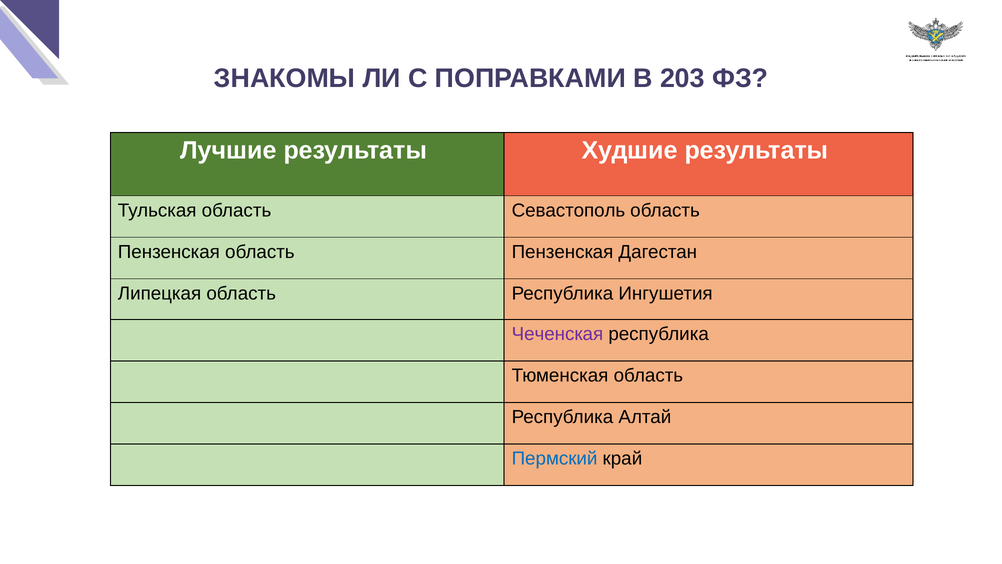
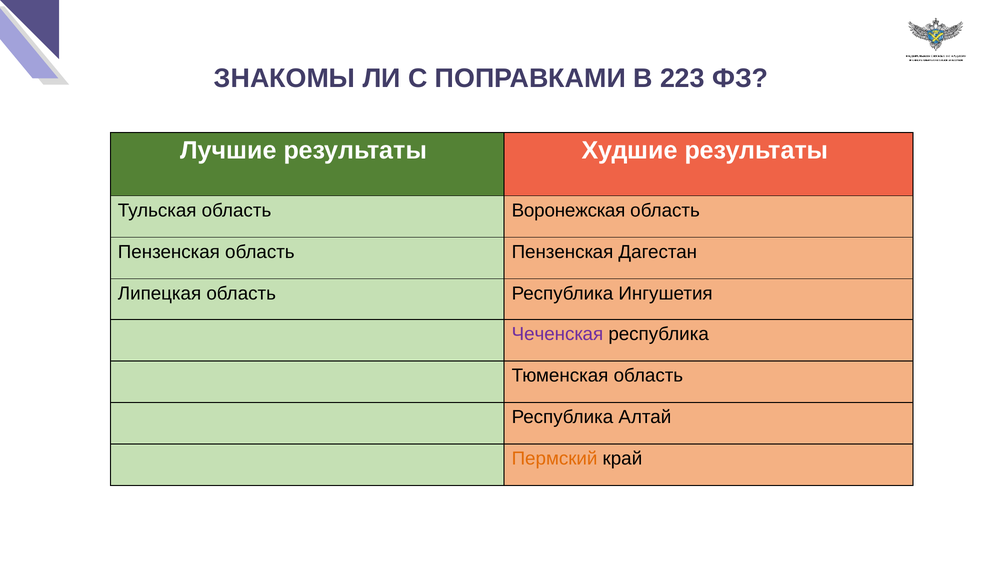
203: 203 -> 223 (682, 78)
Севастополь: Севастополь -> Воронежская (568, 210)
Пермский colour: blue -> orange (555, 458)
